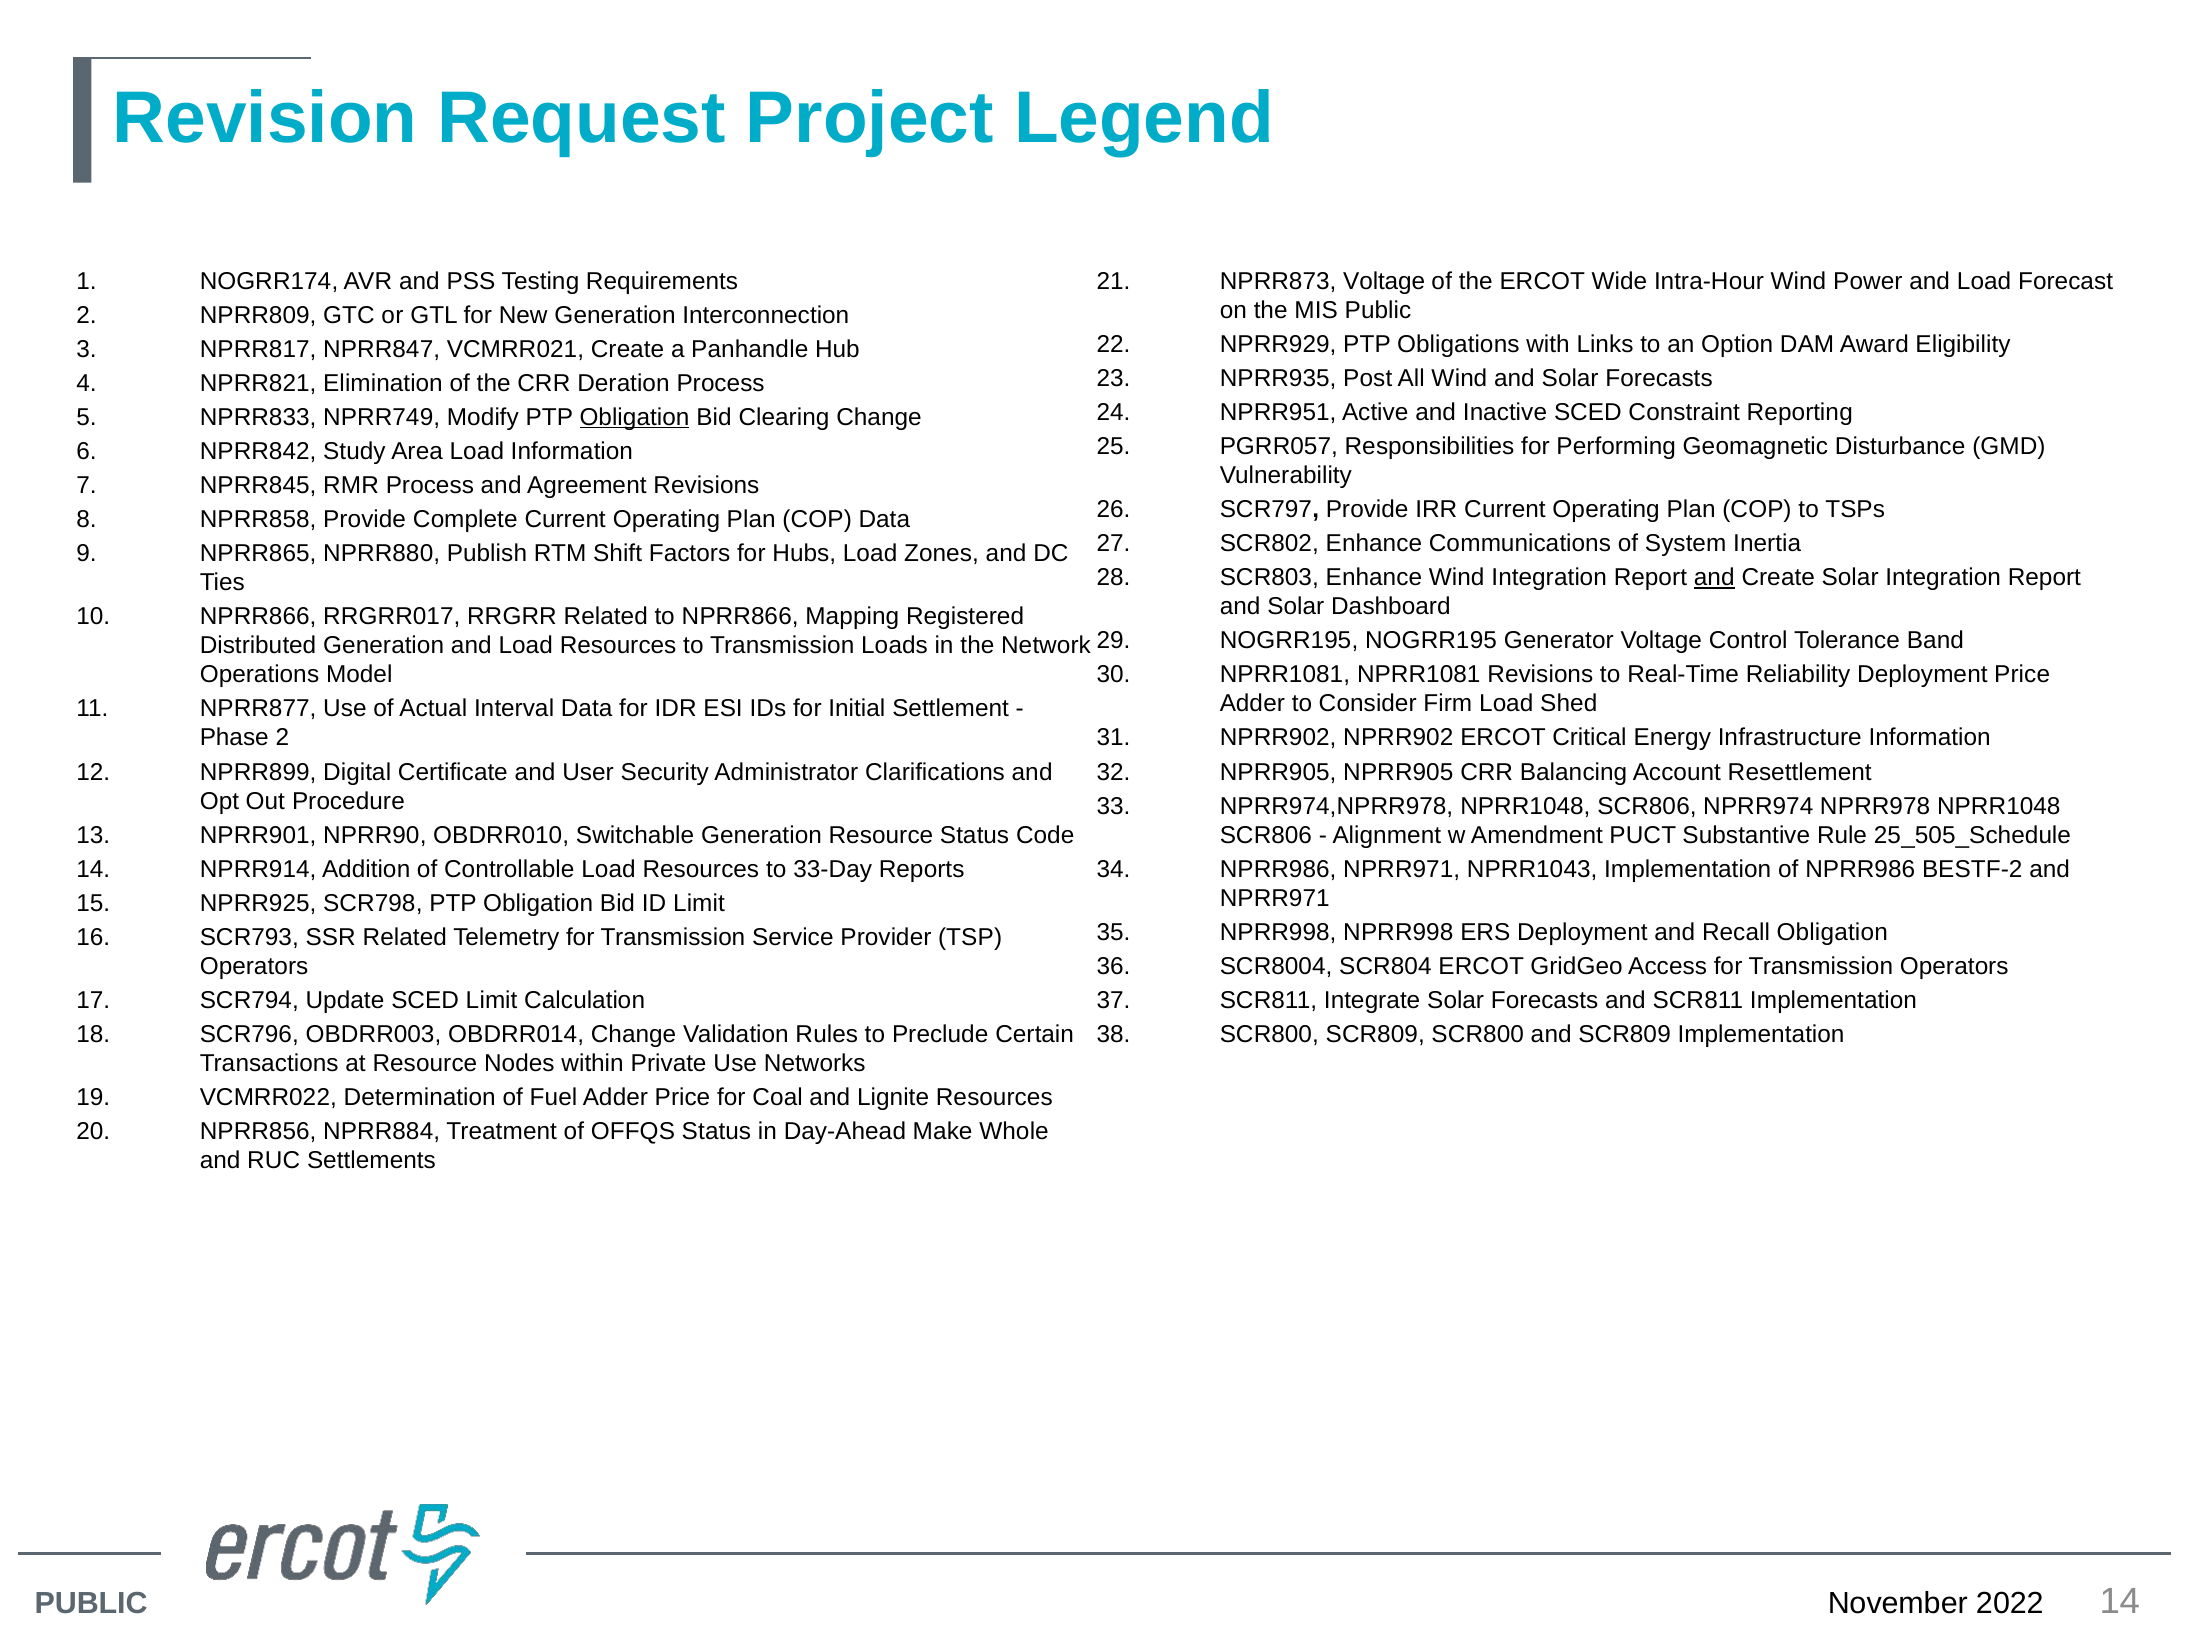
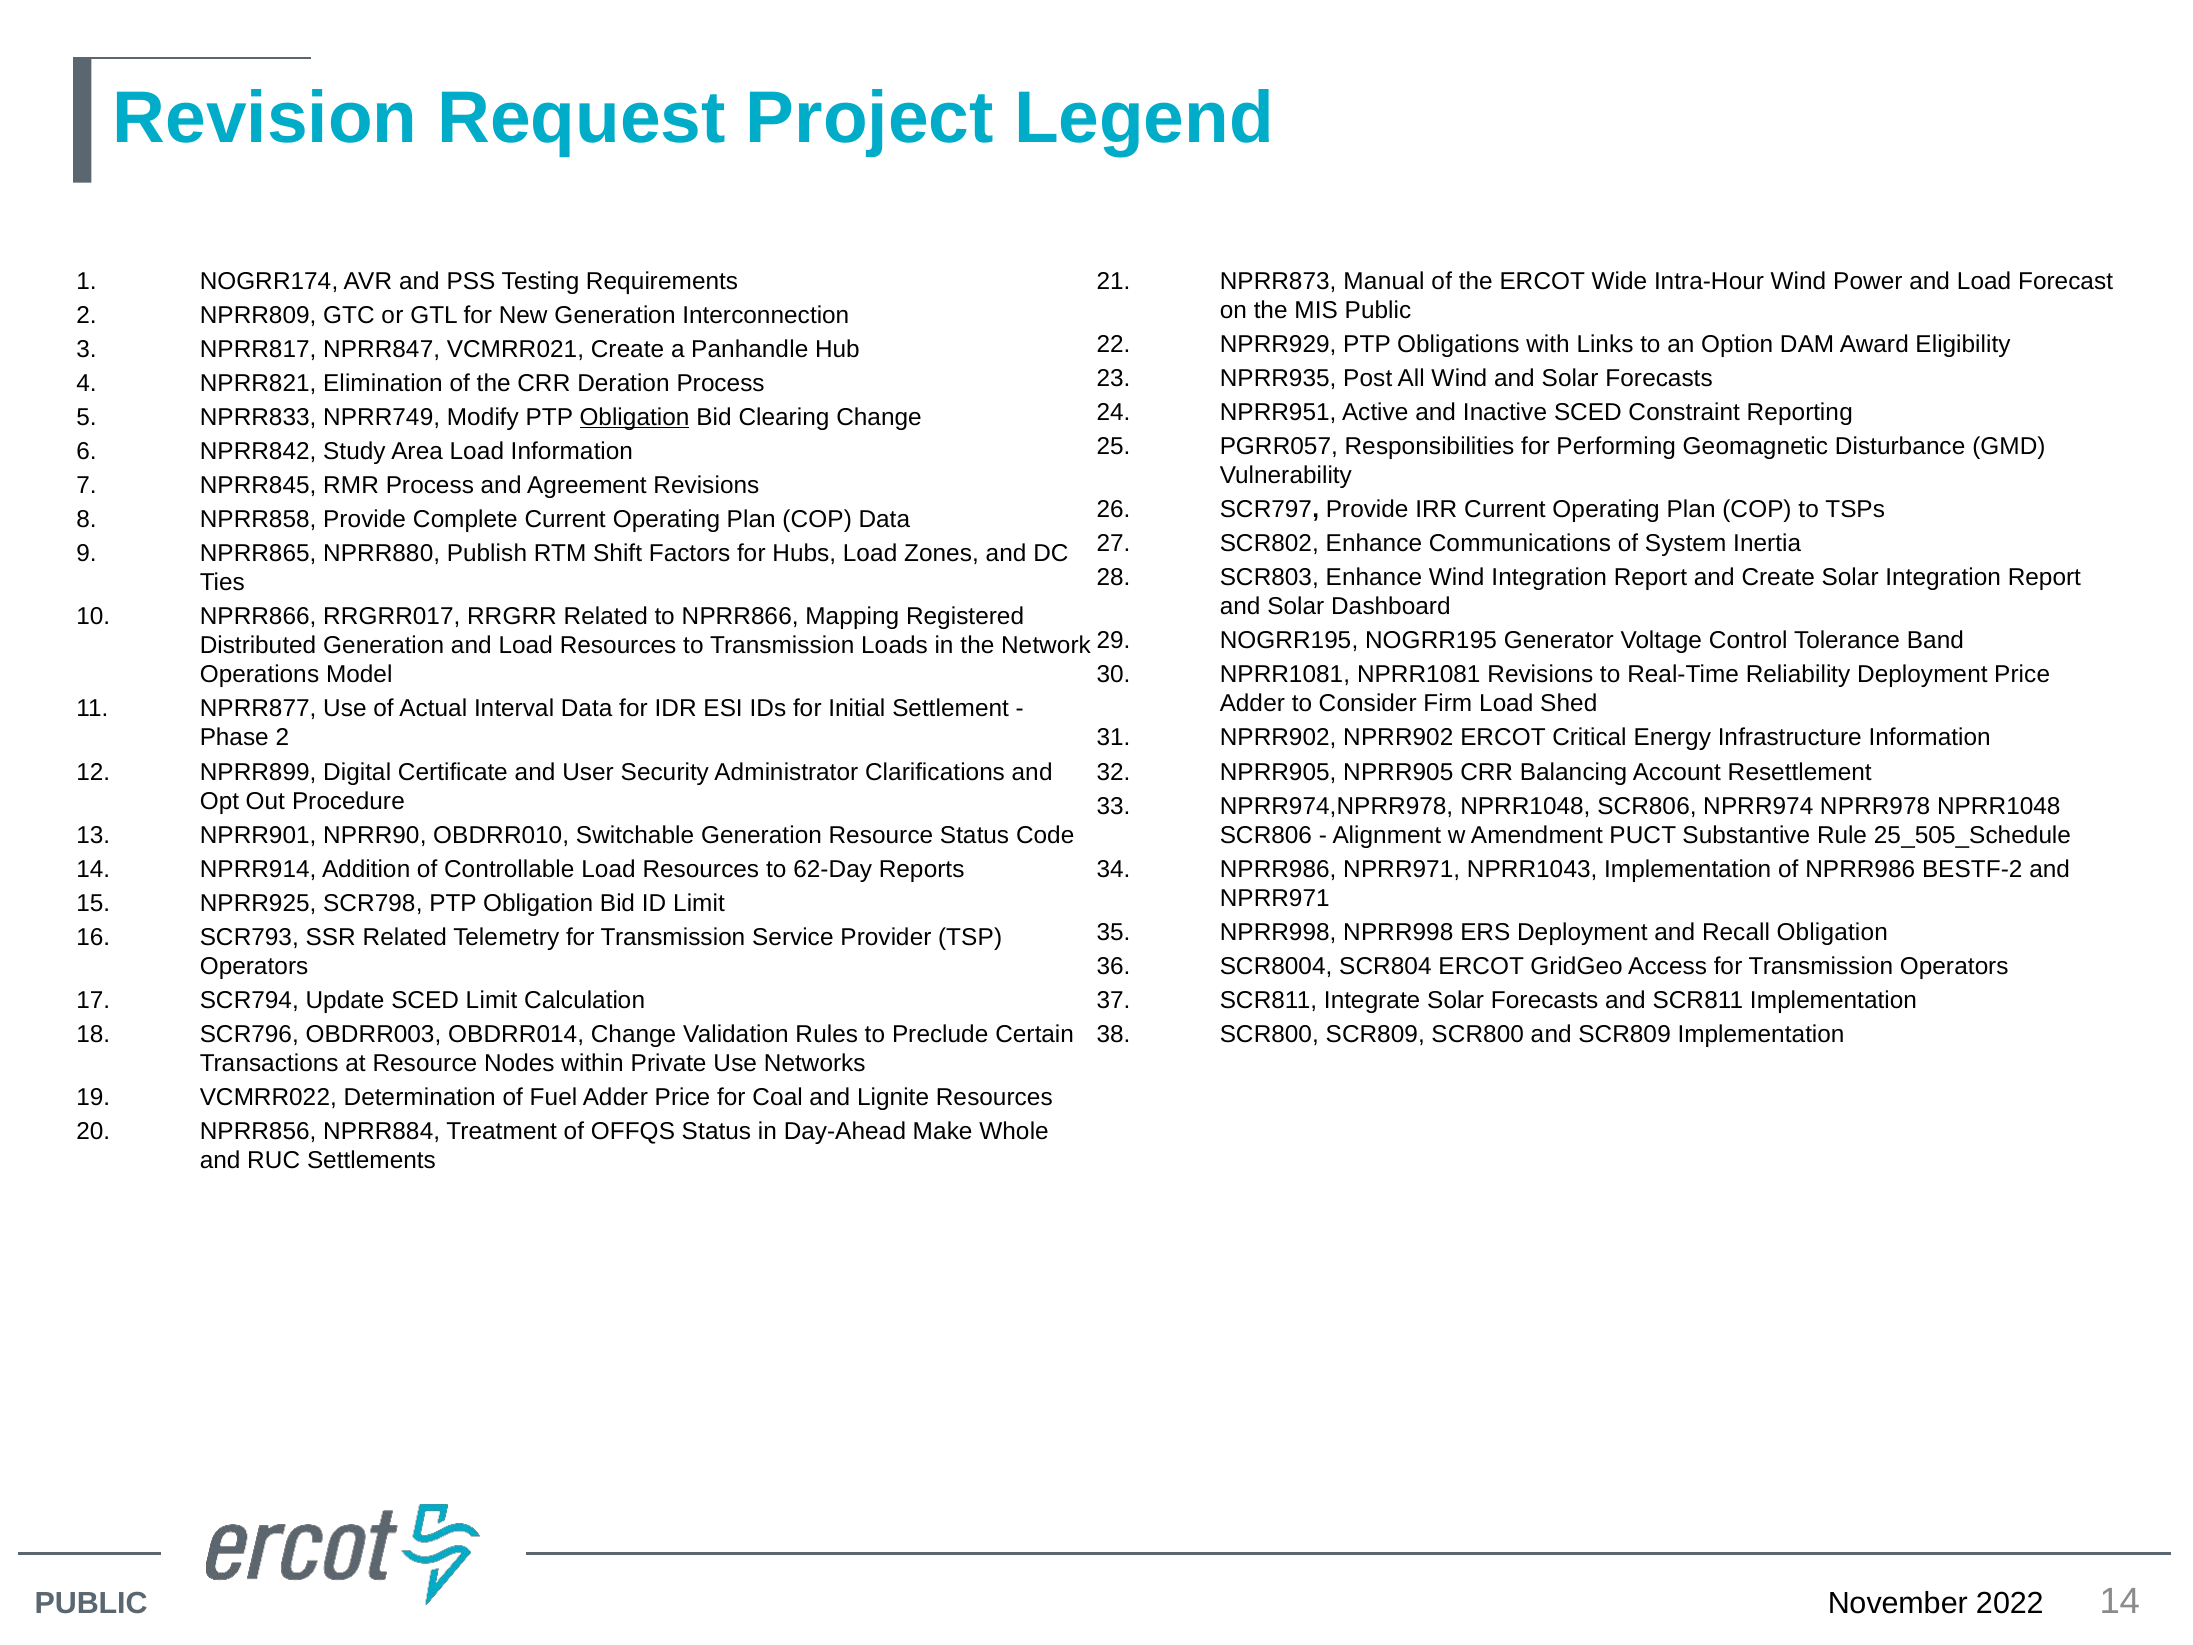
NPRR873 Voltage: Voltage -> Manual (1384, 281)
and underline: present -> none (1714, 577)
33-Day: 33-Day -> 62-Day (833, 869)
